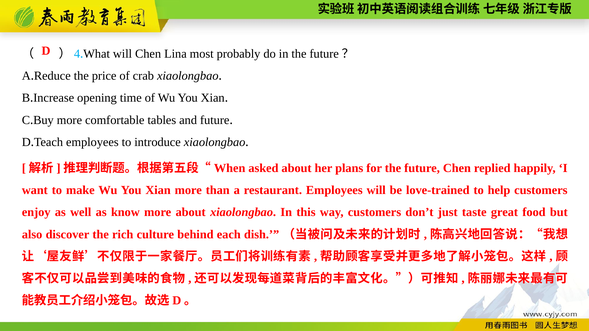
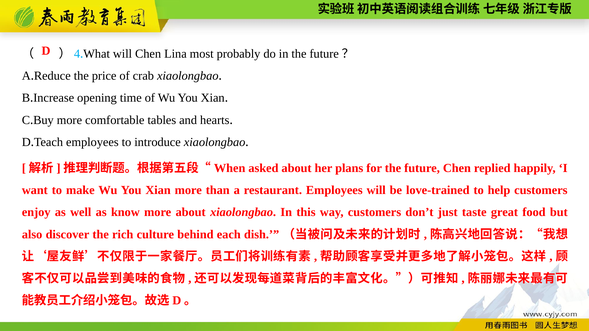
and future: future -> hearts (215, 120)
